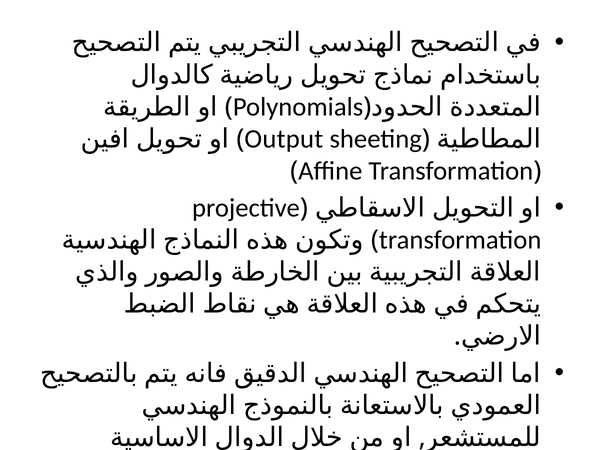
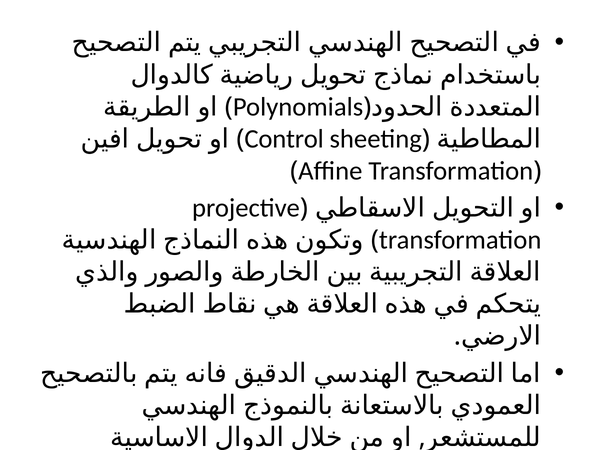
Output: Output -> Control (284, 139)
